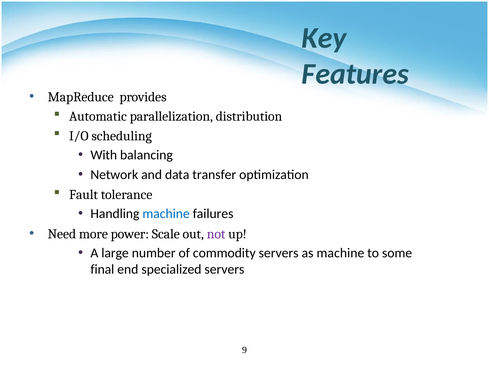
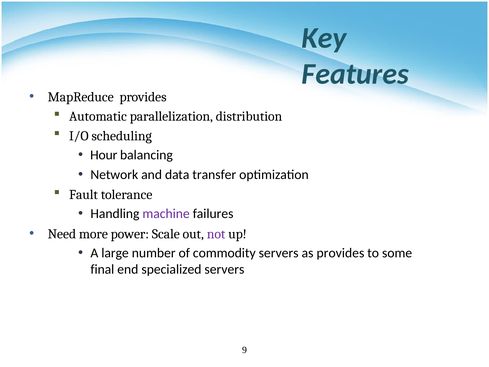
With: With -> Hour (104, 155)
machine colour: blue -> purple (166, 214)
as machine: machine -> provides (340, 253)
